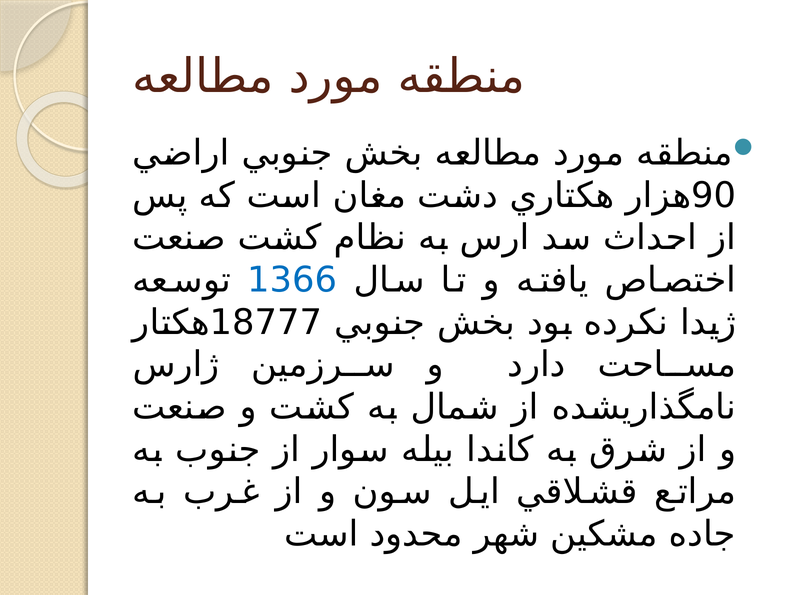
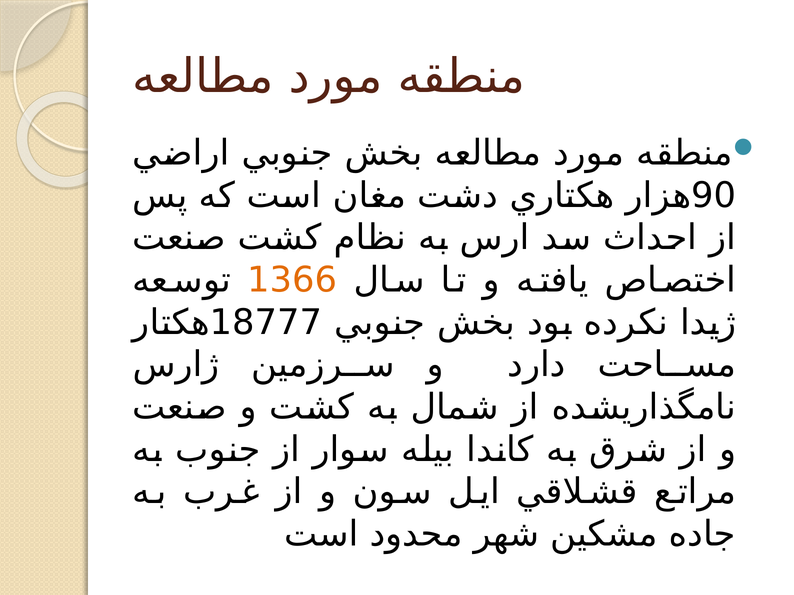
1366 colour: blue -> orange (292, 280)
